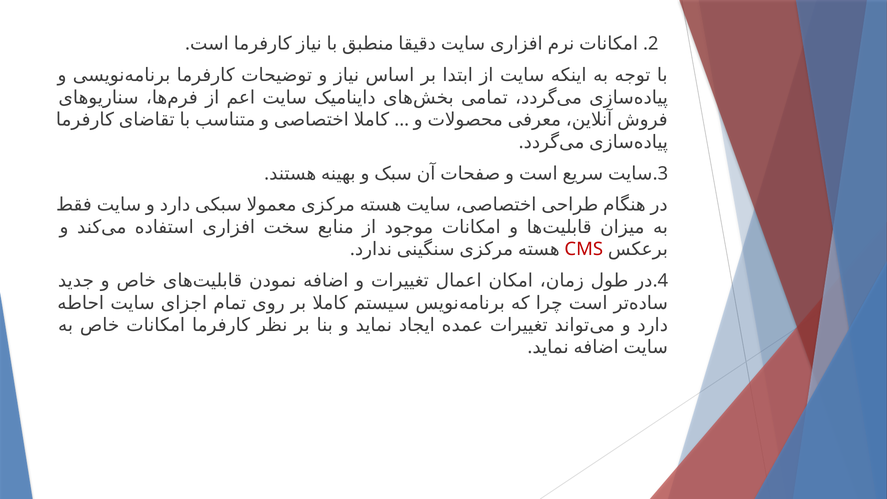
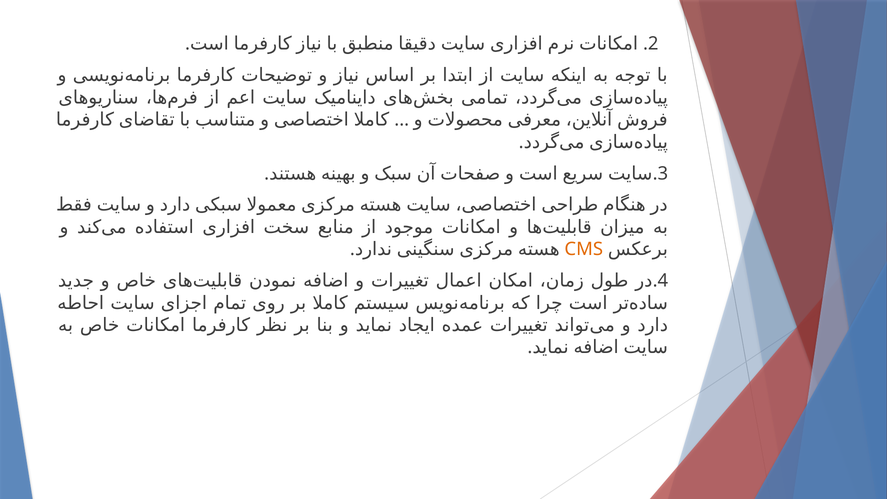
CMS colour: red -> orange (584, 249)
